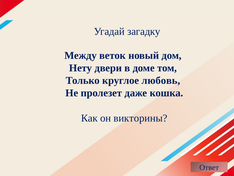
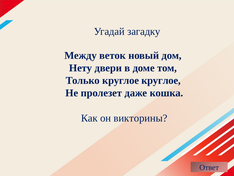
круглое любовь: любовь -> круглое (161, 80)
